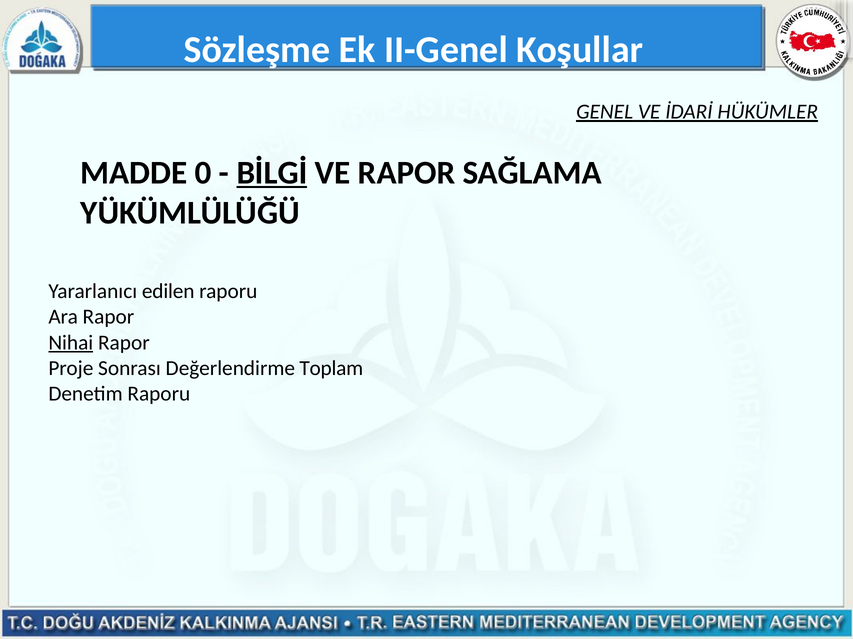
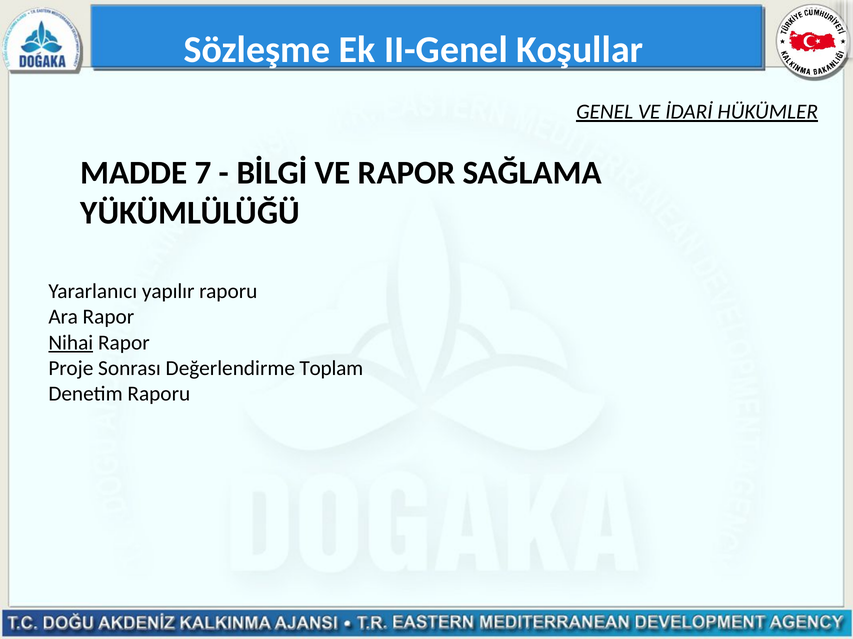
0: 0 -> 7 (203, 173)
BİLGİ underline: present -> none (272, 173)
edilen: edilen -> yapılır (168, 292)
